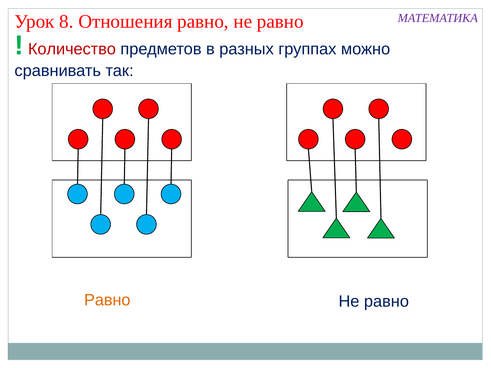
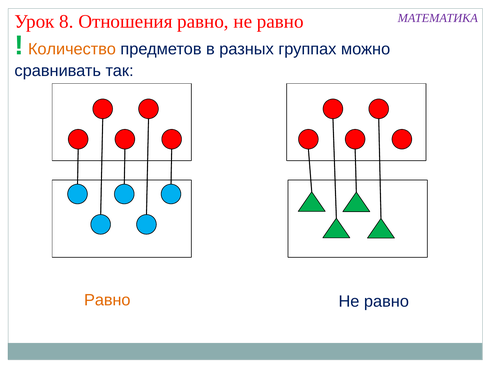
Количество colour: red -> orange (72, 49)
